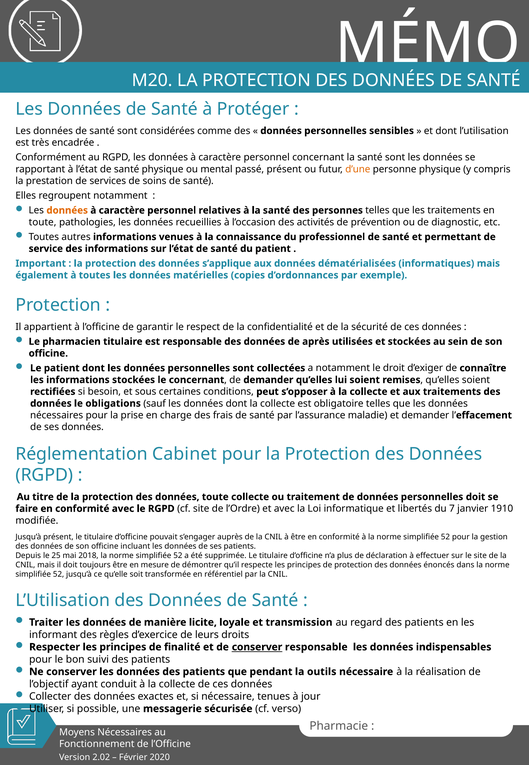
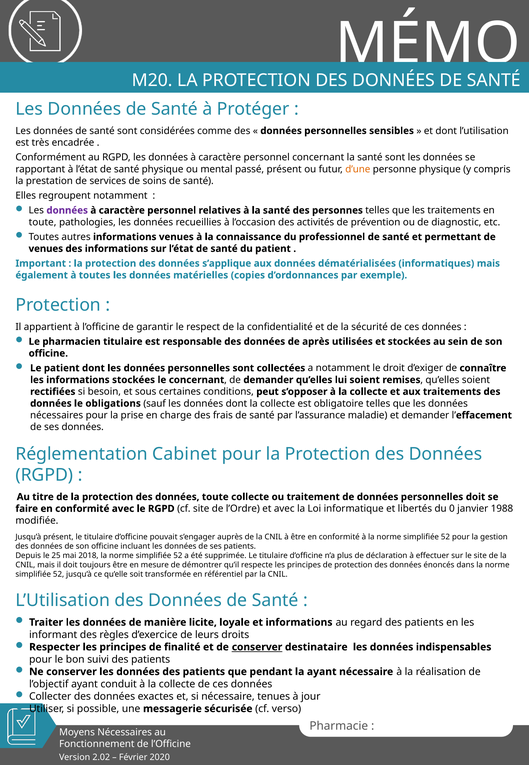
données colour: orange -> purple (67, 210)
service: service -> venues (46, 248)
7: 7 -> 0 (452, 508)
1910: 1910 -> 1988 (502, 508)
et transmission: transmission -> informations (299, 622)
conserver responsable: responsable -> destinataire (316, 646)
la outils: outils -> ayant (322, 671)
